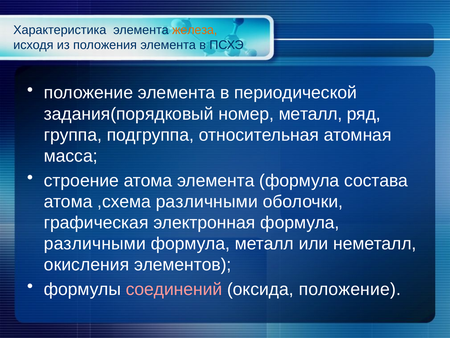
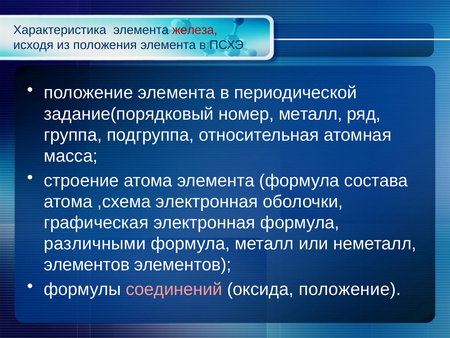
железа colour: orange -> red (195, 30)
задания(порядковый: задания(порядковый -> задание(порядковый (129, 114)
,схема различными: различными -> электронная (207, 201)
окисления: окисления -> элементов (87, 264)
